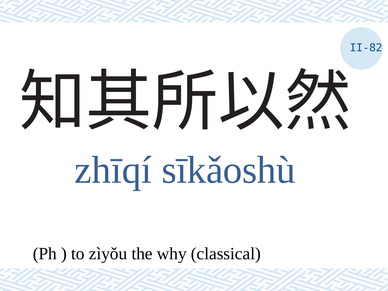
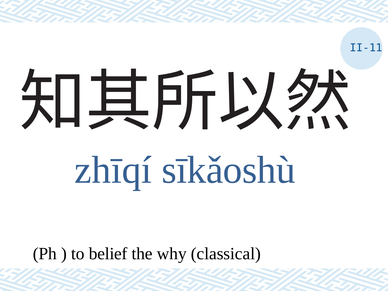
II-82: II-82 -> II-11 (366, 48)
zìyǒu: zìyǒu -> belief (108, 254)
